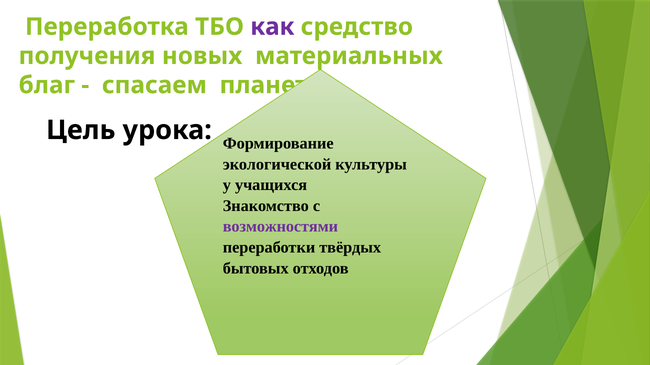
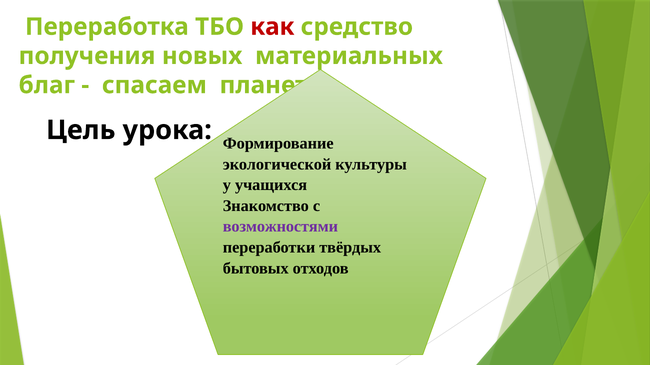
как colour: purple -> red (272, 27)
